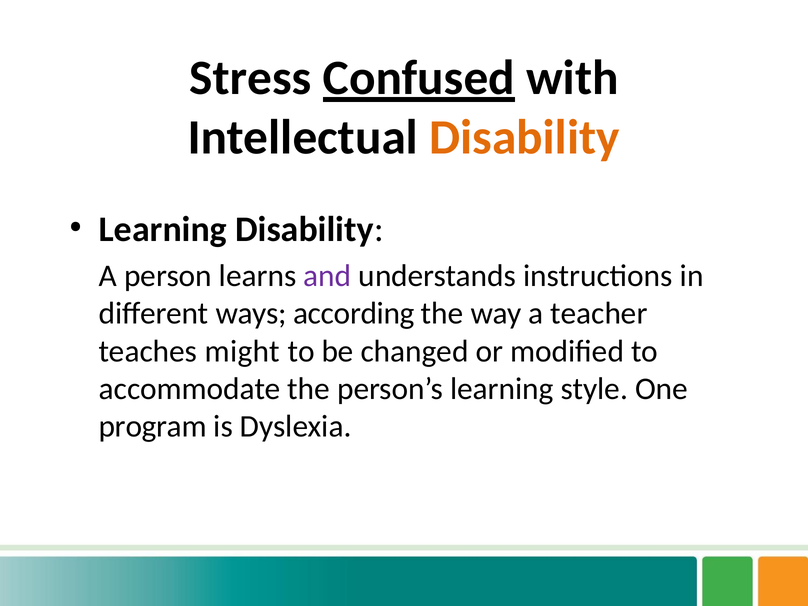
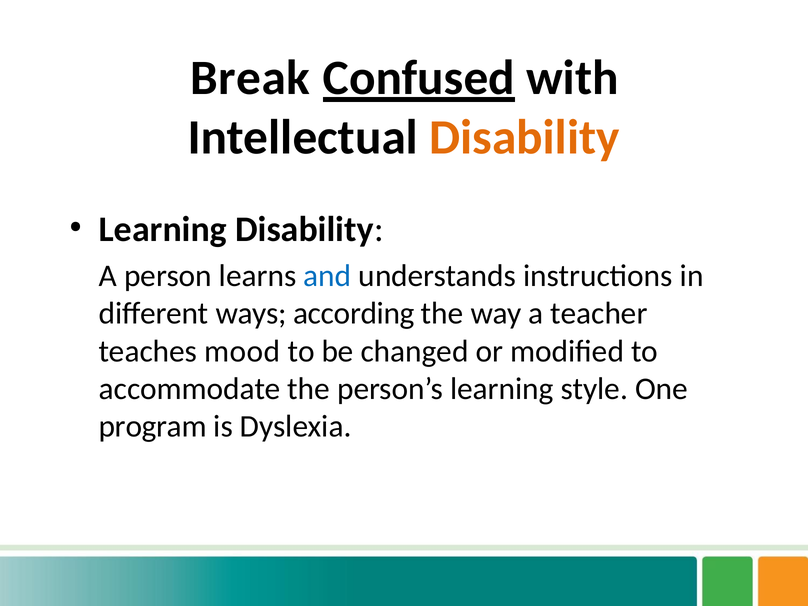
Stress: Stress -> Break (250, 78)
and colour: purple -> blue (327, 276)
might: might -> mood (242, 351)
